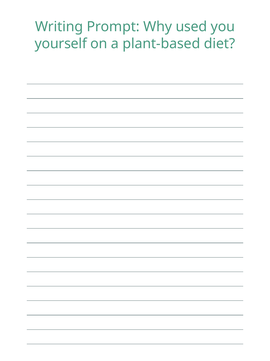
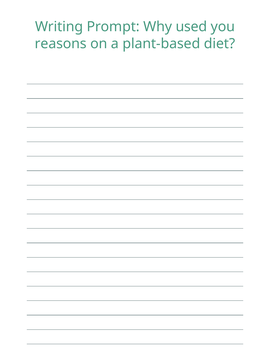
yourself: yourself -> reasons (61, 43)
